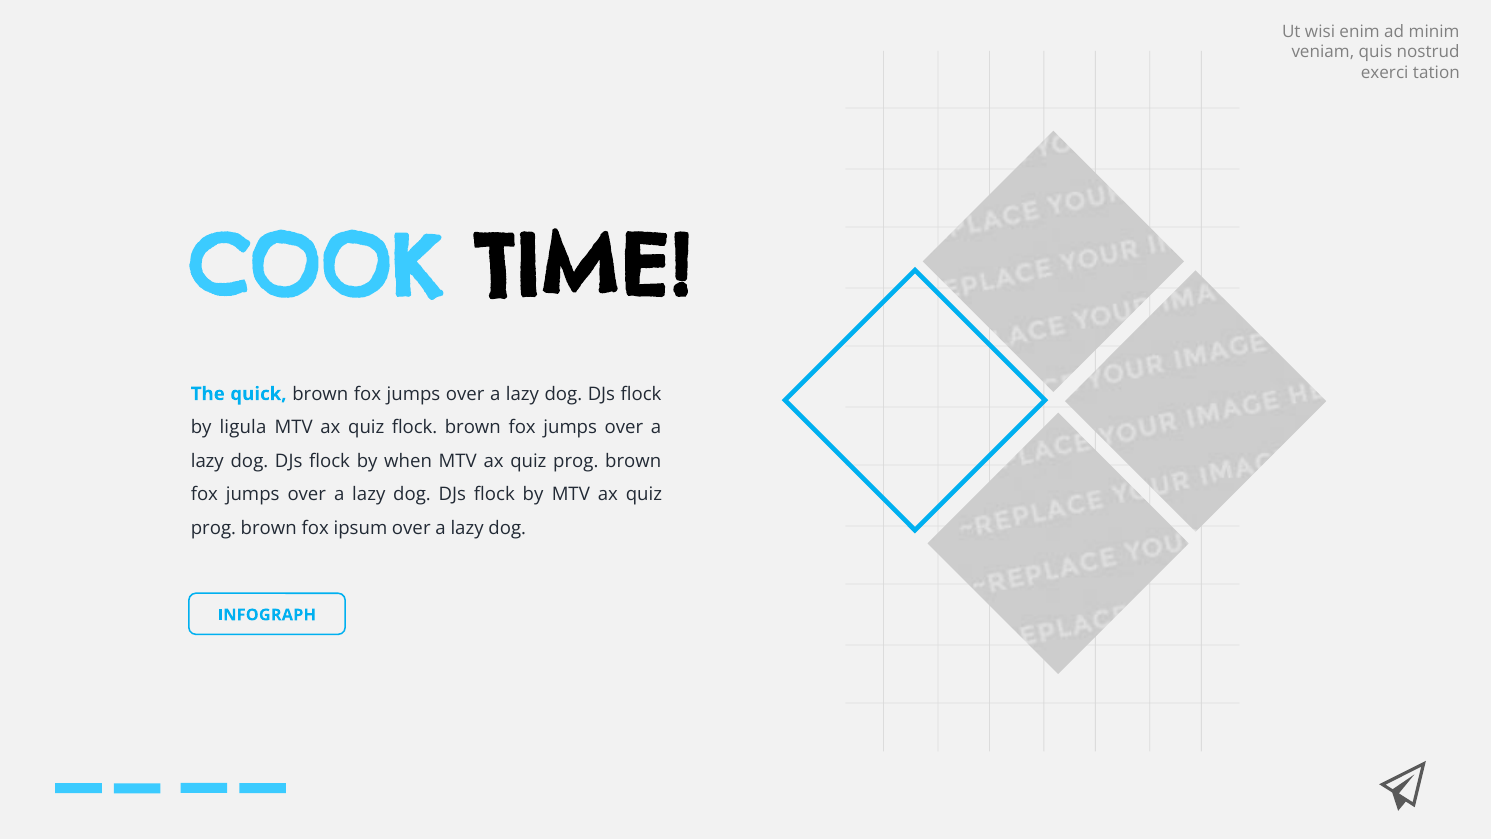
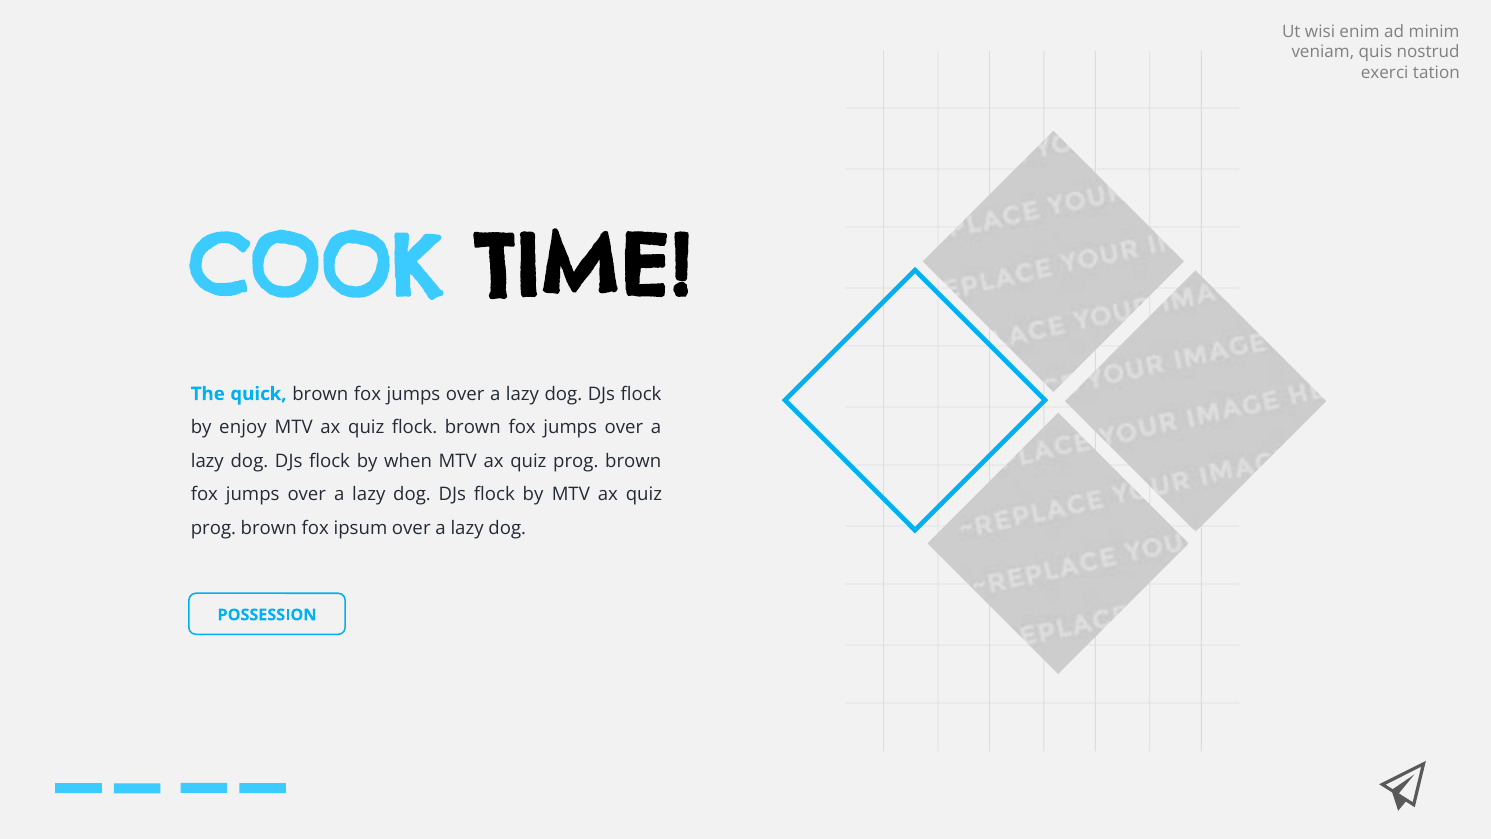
ligula: ligula -> enjoy (243, 427)
INFOGRAPH: INFOGRAPH -> POSSESSION (267, 615)
